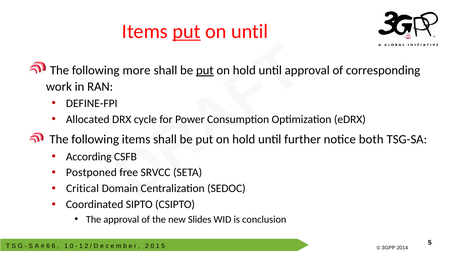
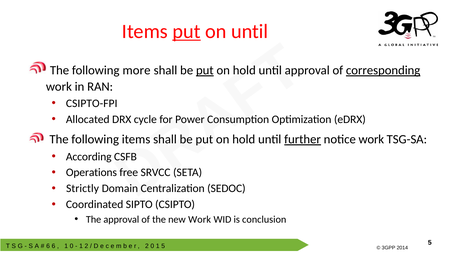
corresponding underline: none -> present (383, 70)
DEFINE-FPI: DEFINE-FPI -> CSIPTO-FPI (92, 103)
further underline: none -> present (303, 139)
notice both: both -> work (371, 139)
Postponed: Postponed -> Operations (91, 173)
Critical: Critical -> Strictly (83, 189)
new Slides: Slides -> Work (200, 219)
